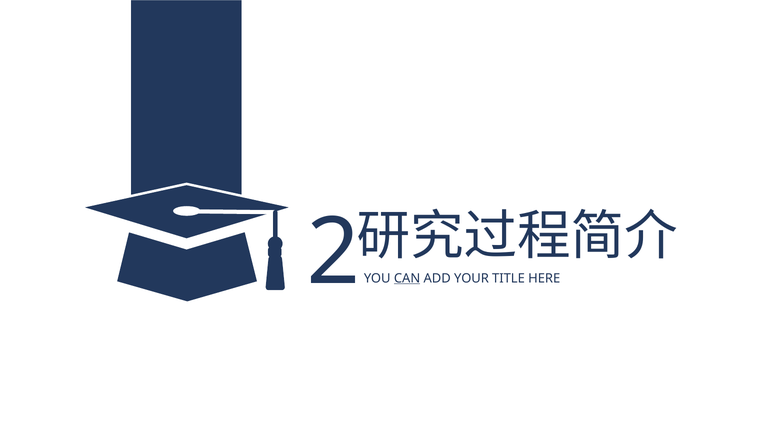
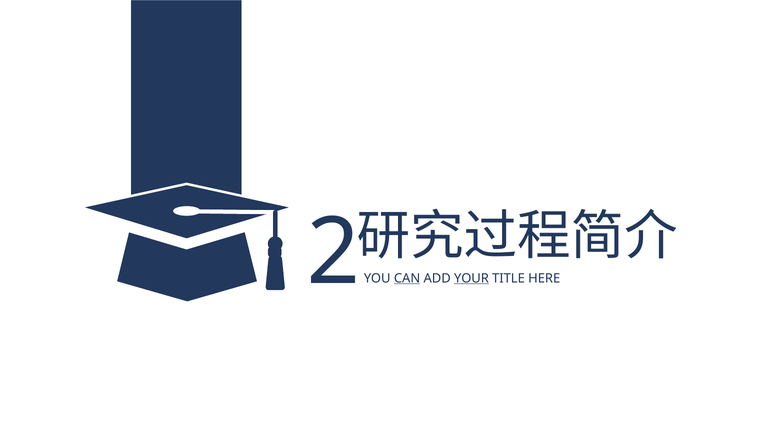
YOUR underline: none -> present (471, 278)
